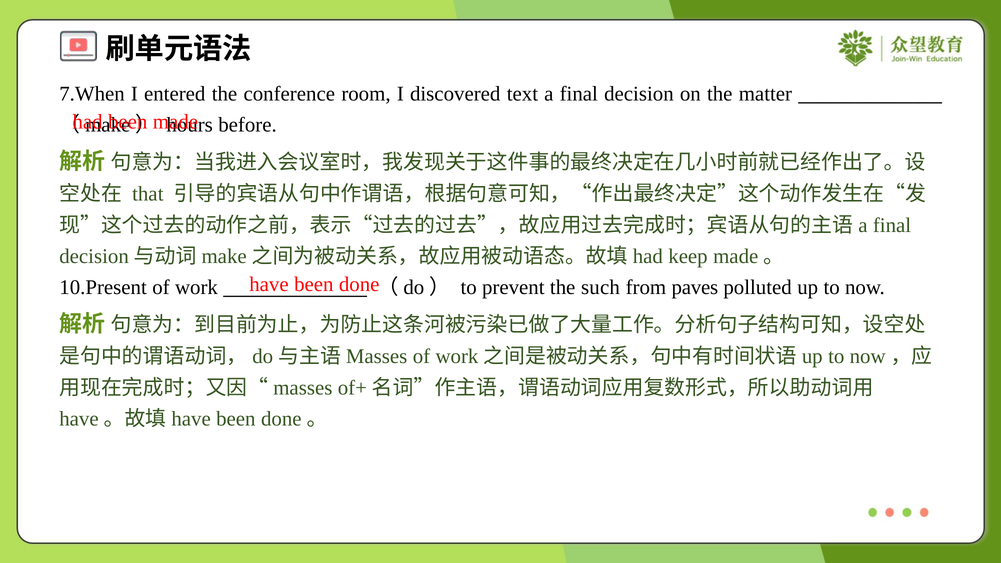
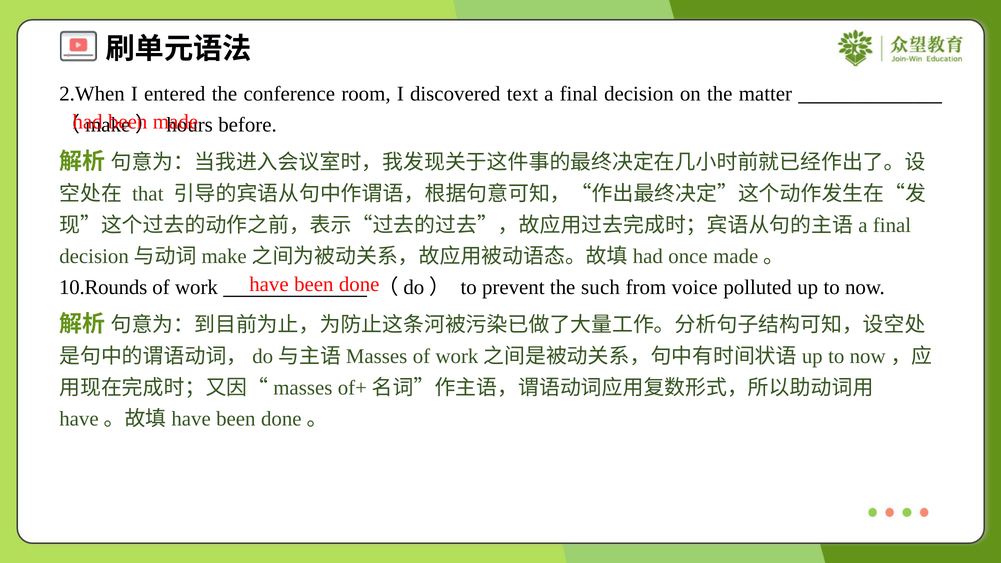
7.When: 7.When -> 2.When (92, 94)
keep: keep -> once (688, 256)
10.Present: 10.Present -> 10.Rounds (103, 287)
paves: paves -> voice (695, 287)
